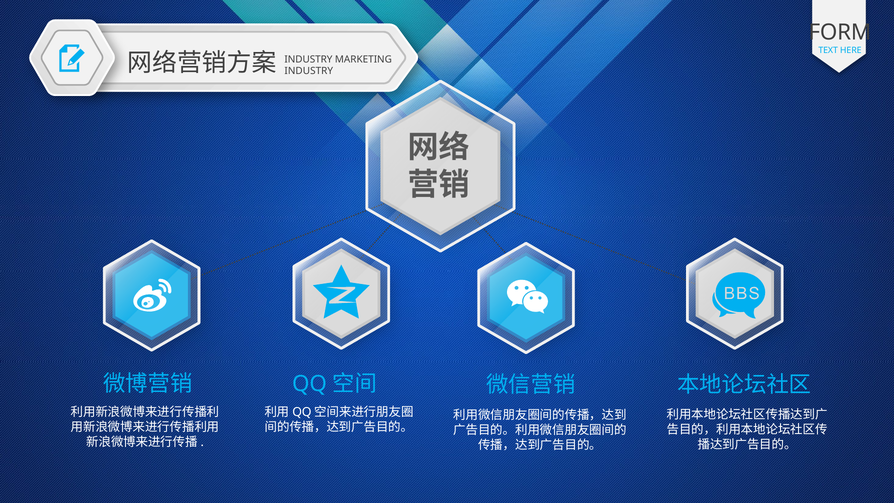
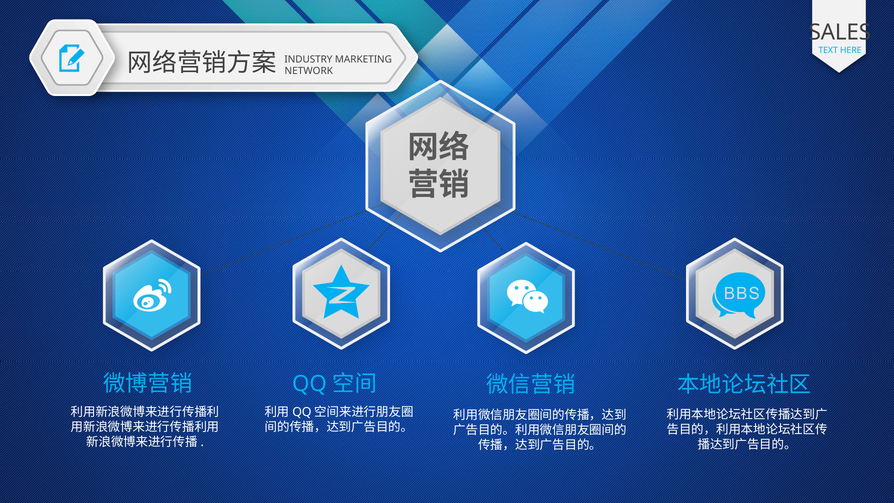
FORM: FORM -> SALES (840, 32)
INDUSTRY: INDUSTRY -> NETWORK (309, 71)
